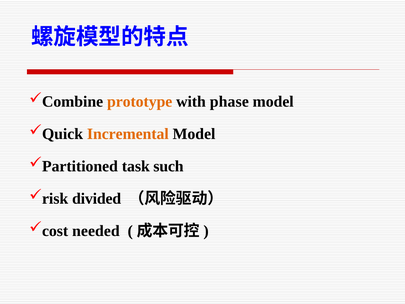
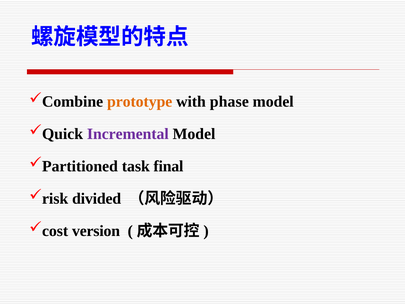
Incremental colour: orange -> purple (128, 134)
such: such -> final (168, 166)
needed: needed -> version (96, 231)
